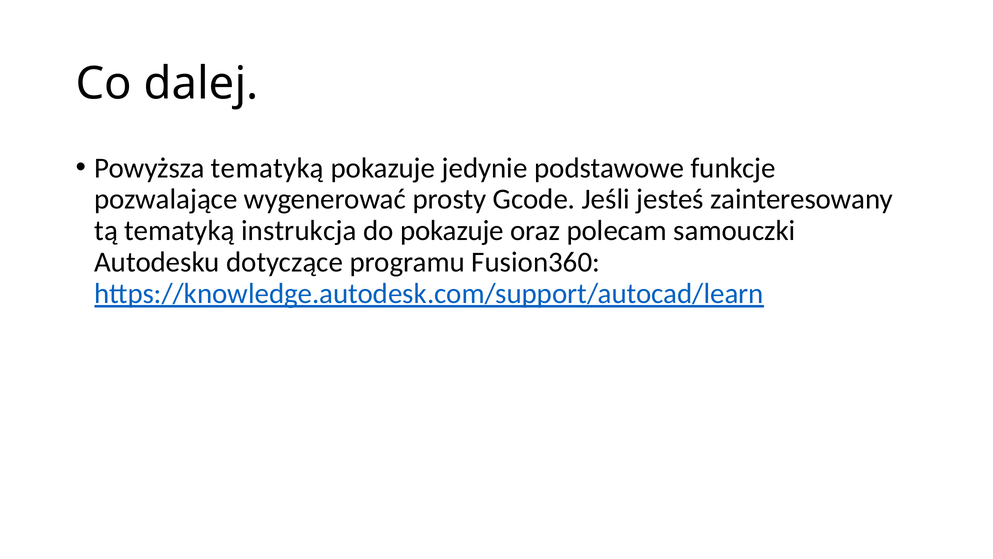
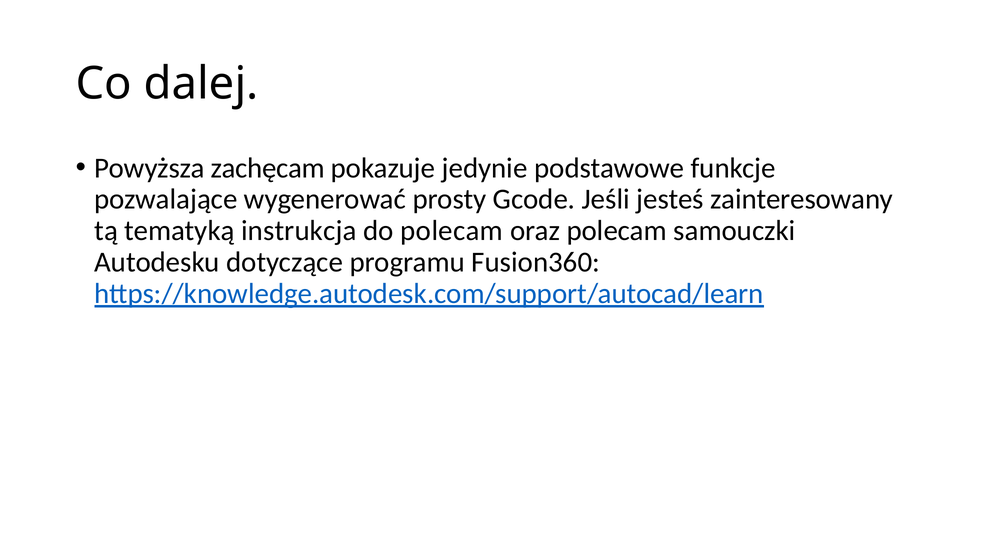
Powyższa tematyką: tematyką -> zachęcam (268, 168)
do pokazuje: pokazuje -> polecam (452, 230)
